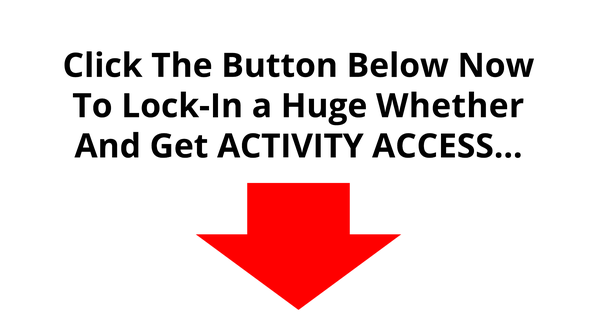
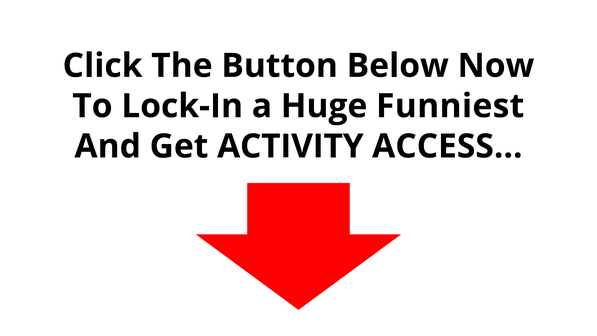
Whether: Whether -> Funniest (450, 106)
